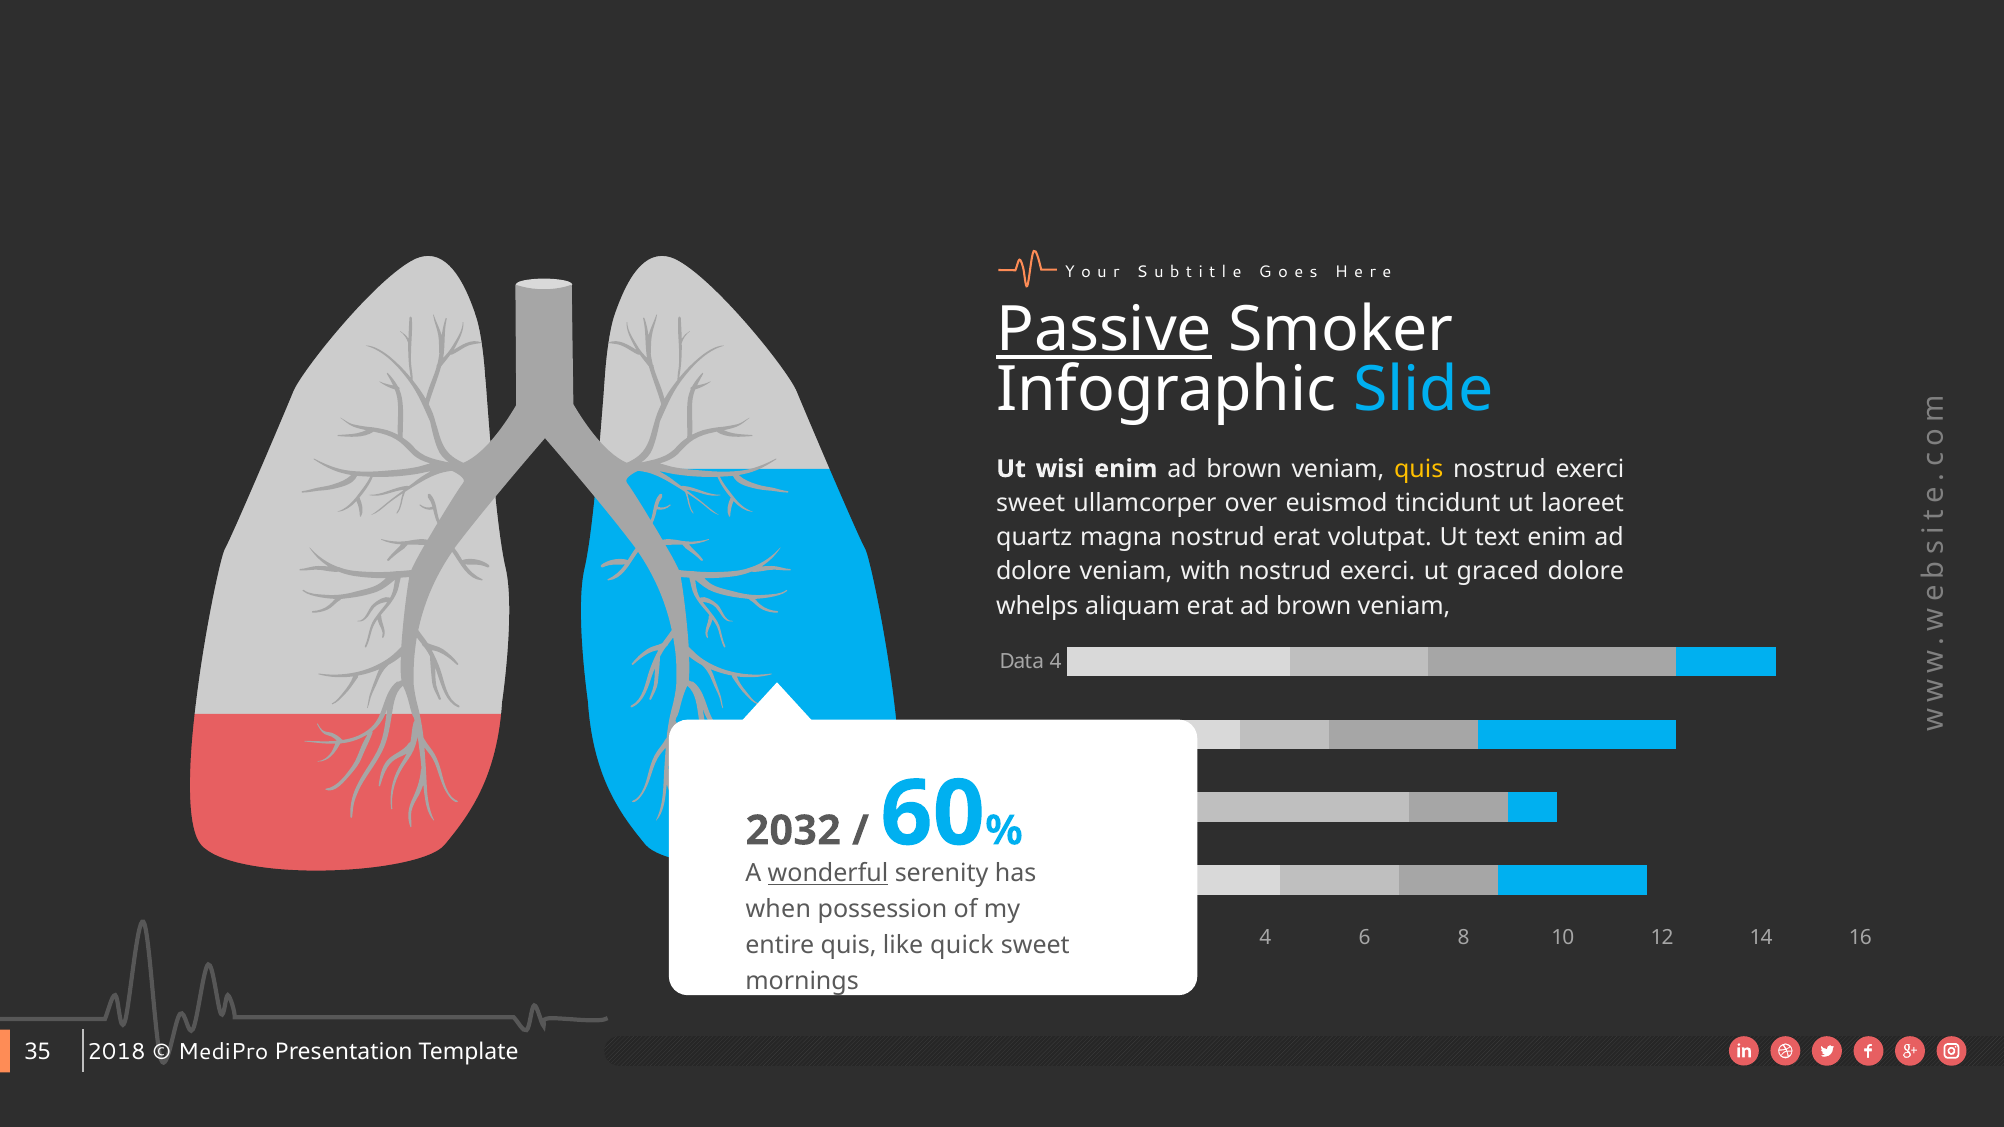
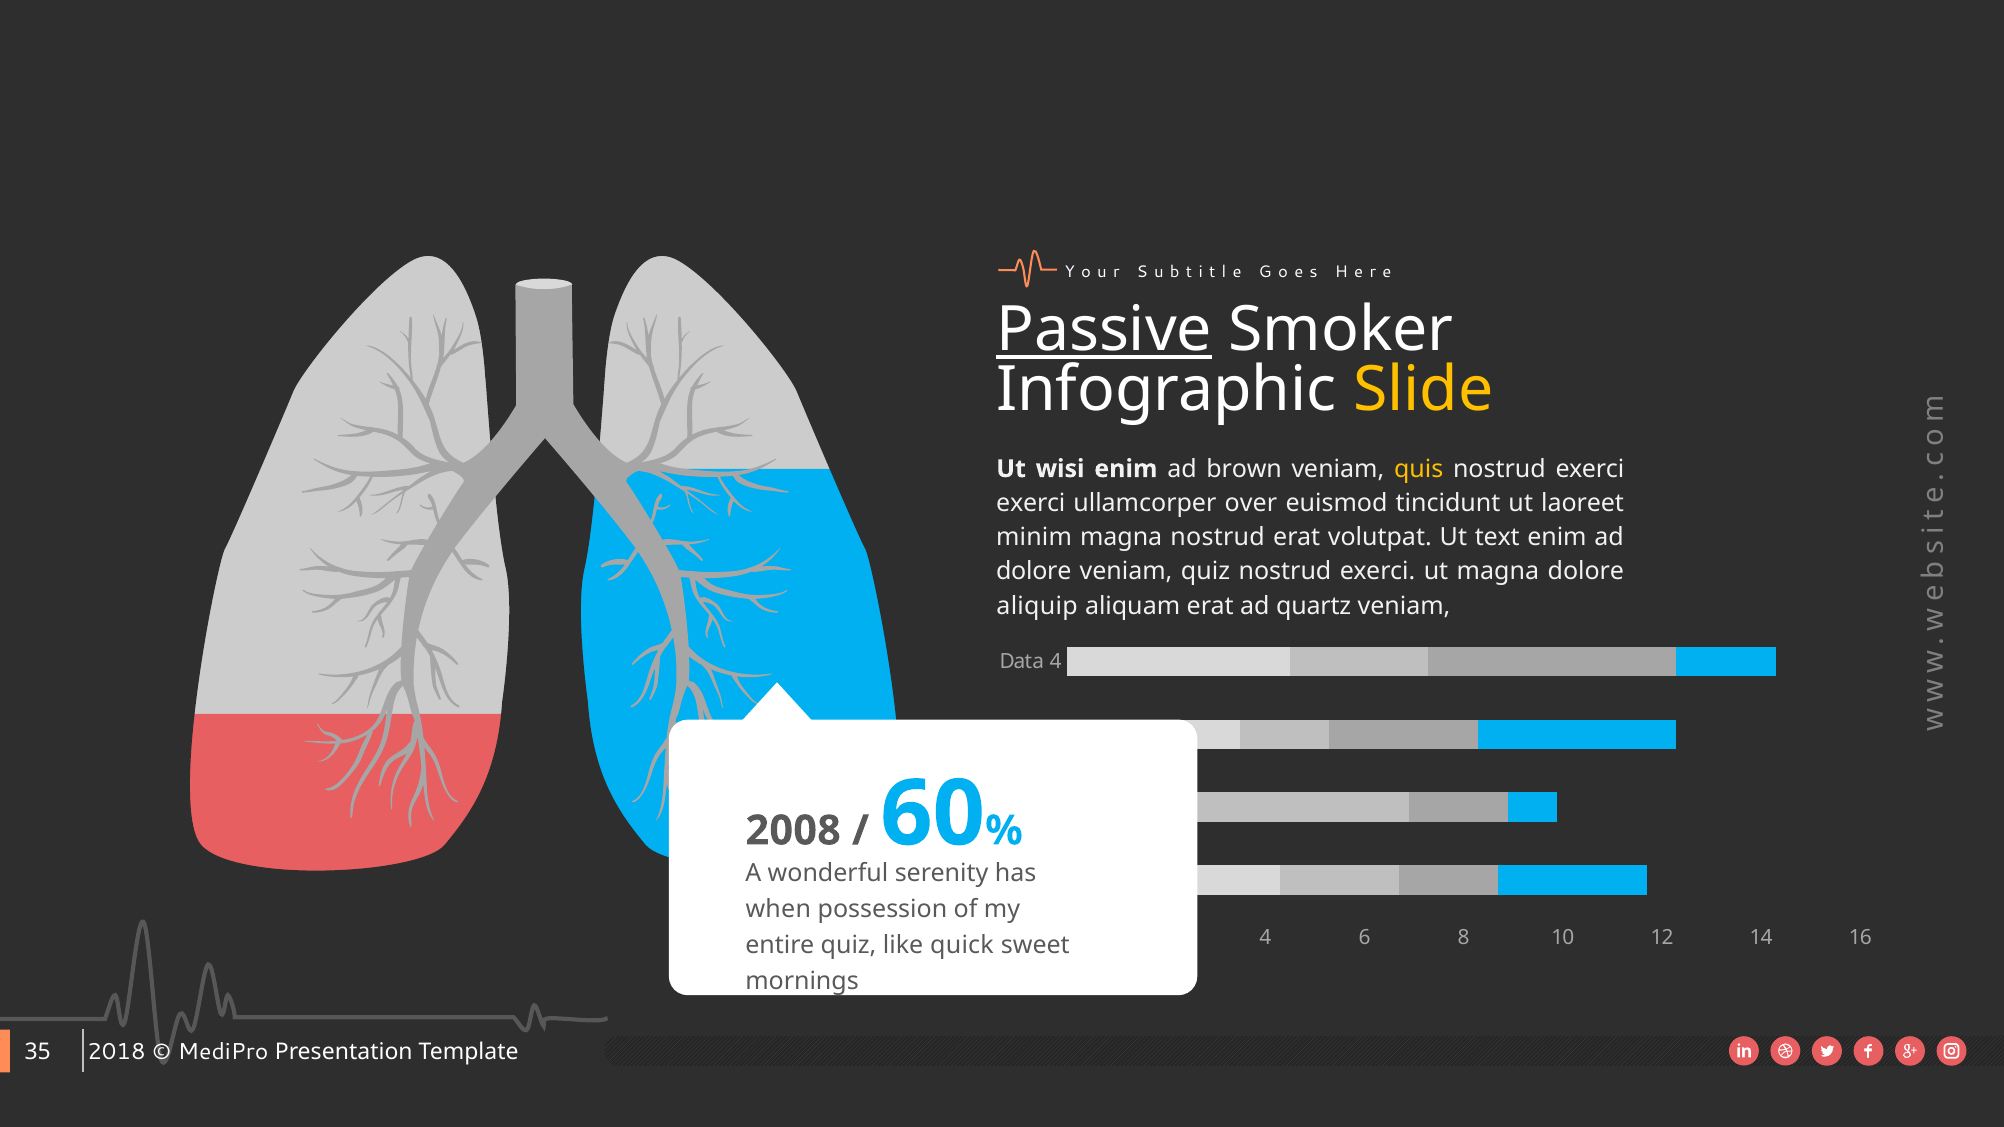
Slide colour: light blue -> yellow (1423, 390)
sweet: sweet -> exerci (1031, 503)
quartz: quartz -> minim (1034, 537)
veniam with: with -> quiz (1206, 572)
ut graced: graced -> magna (1498, 572)
whelps: whelps -> aliquip (1037, 606)
erat ad brown: brown -> quartz (1314, 606)
2032: 2032 -> 2008 (793, 831)
wonderful underline: present -> none (828, 874)
entire quis: quis -> quiz (849, 946)
